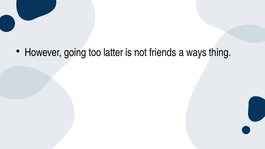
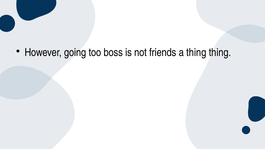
latter: latter -> boss (113, 52)
a ways: ways -> thing (196, 52)
